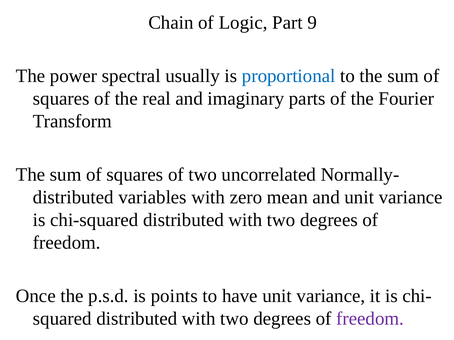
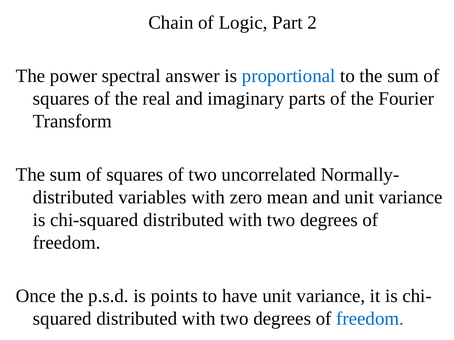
9: 9 -> 2 (312, 23)
usually: usually -> answer (193, 76)
freedom colour: purple -> blue (370, 319)
